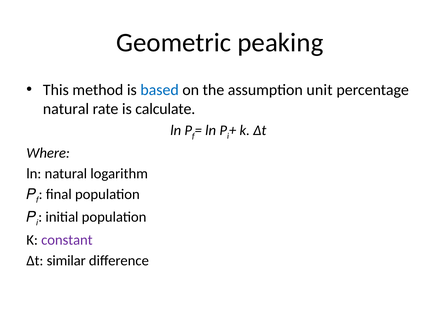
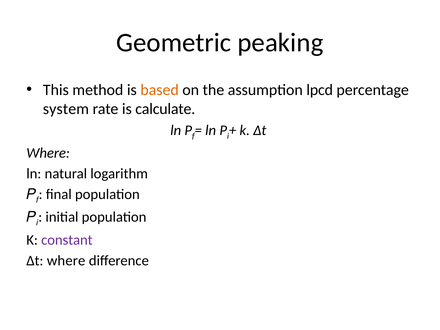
based colour: blue -> orange (160, 90)
unit: unit -> lpcd (320, 90)
natural: natural -> system (66, 109)
similar: similar -> where (66, 261)
